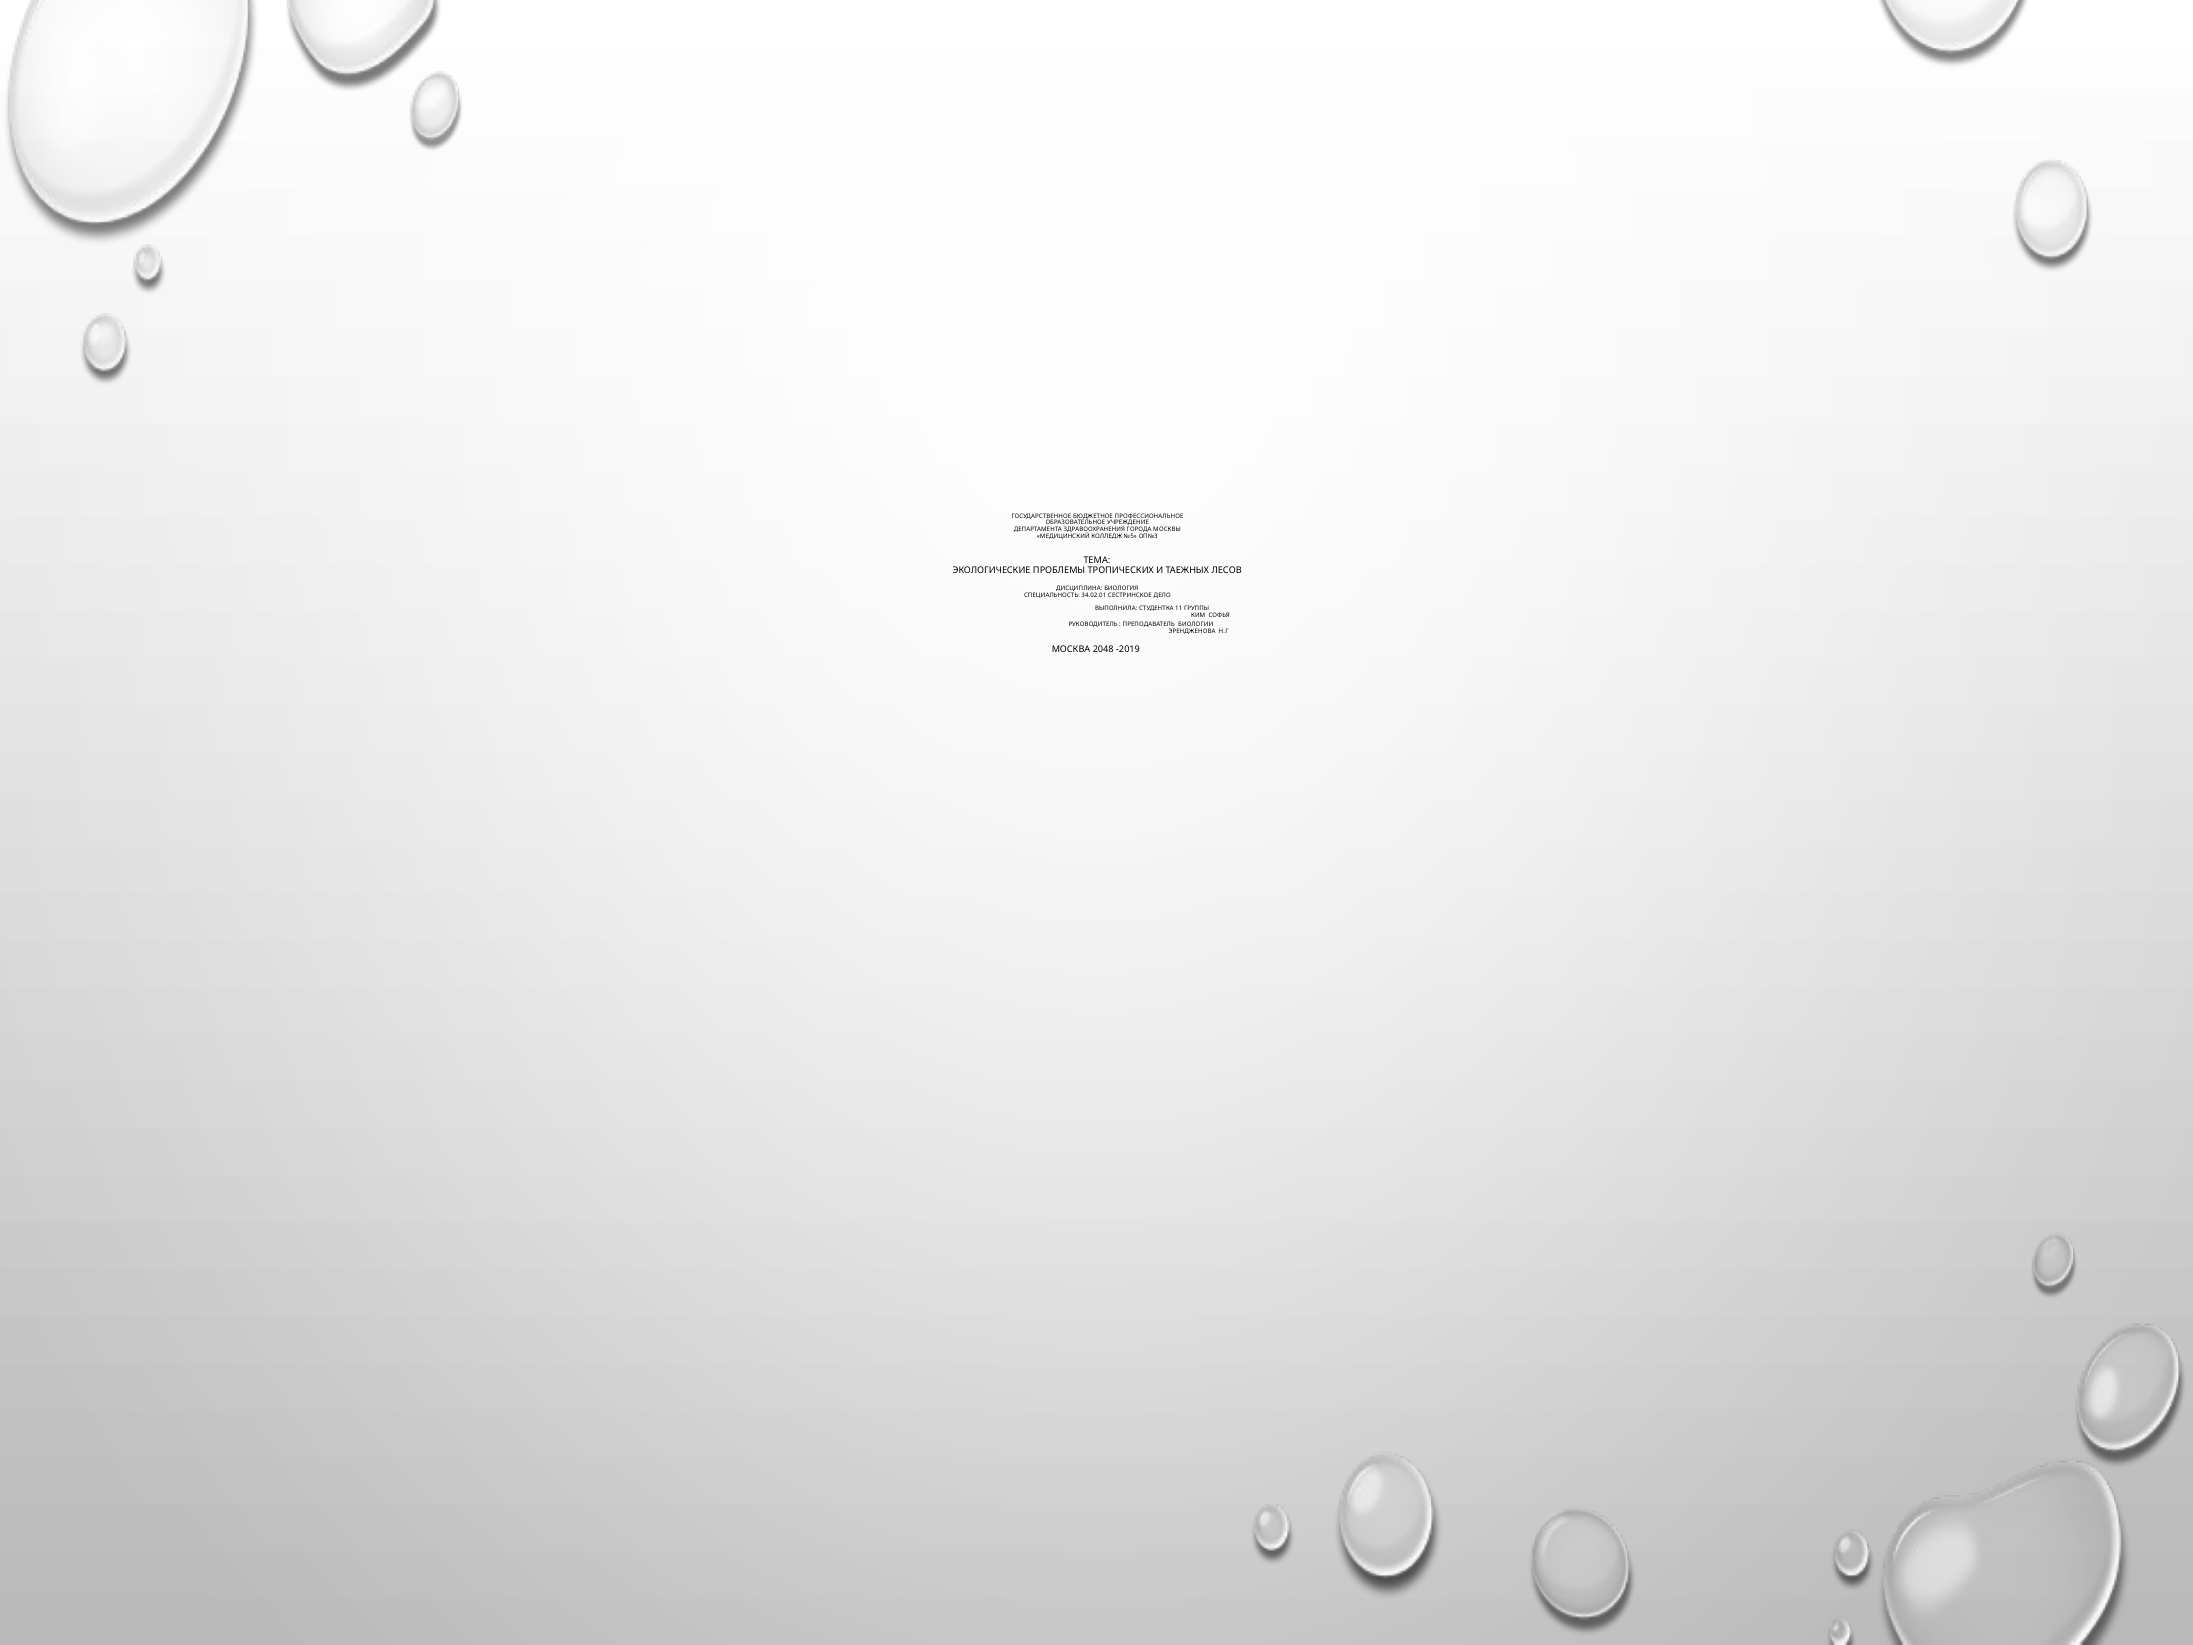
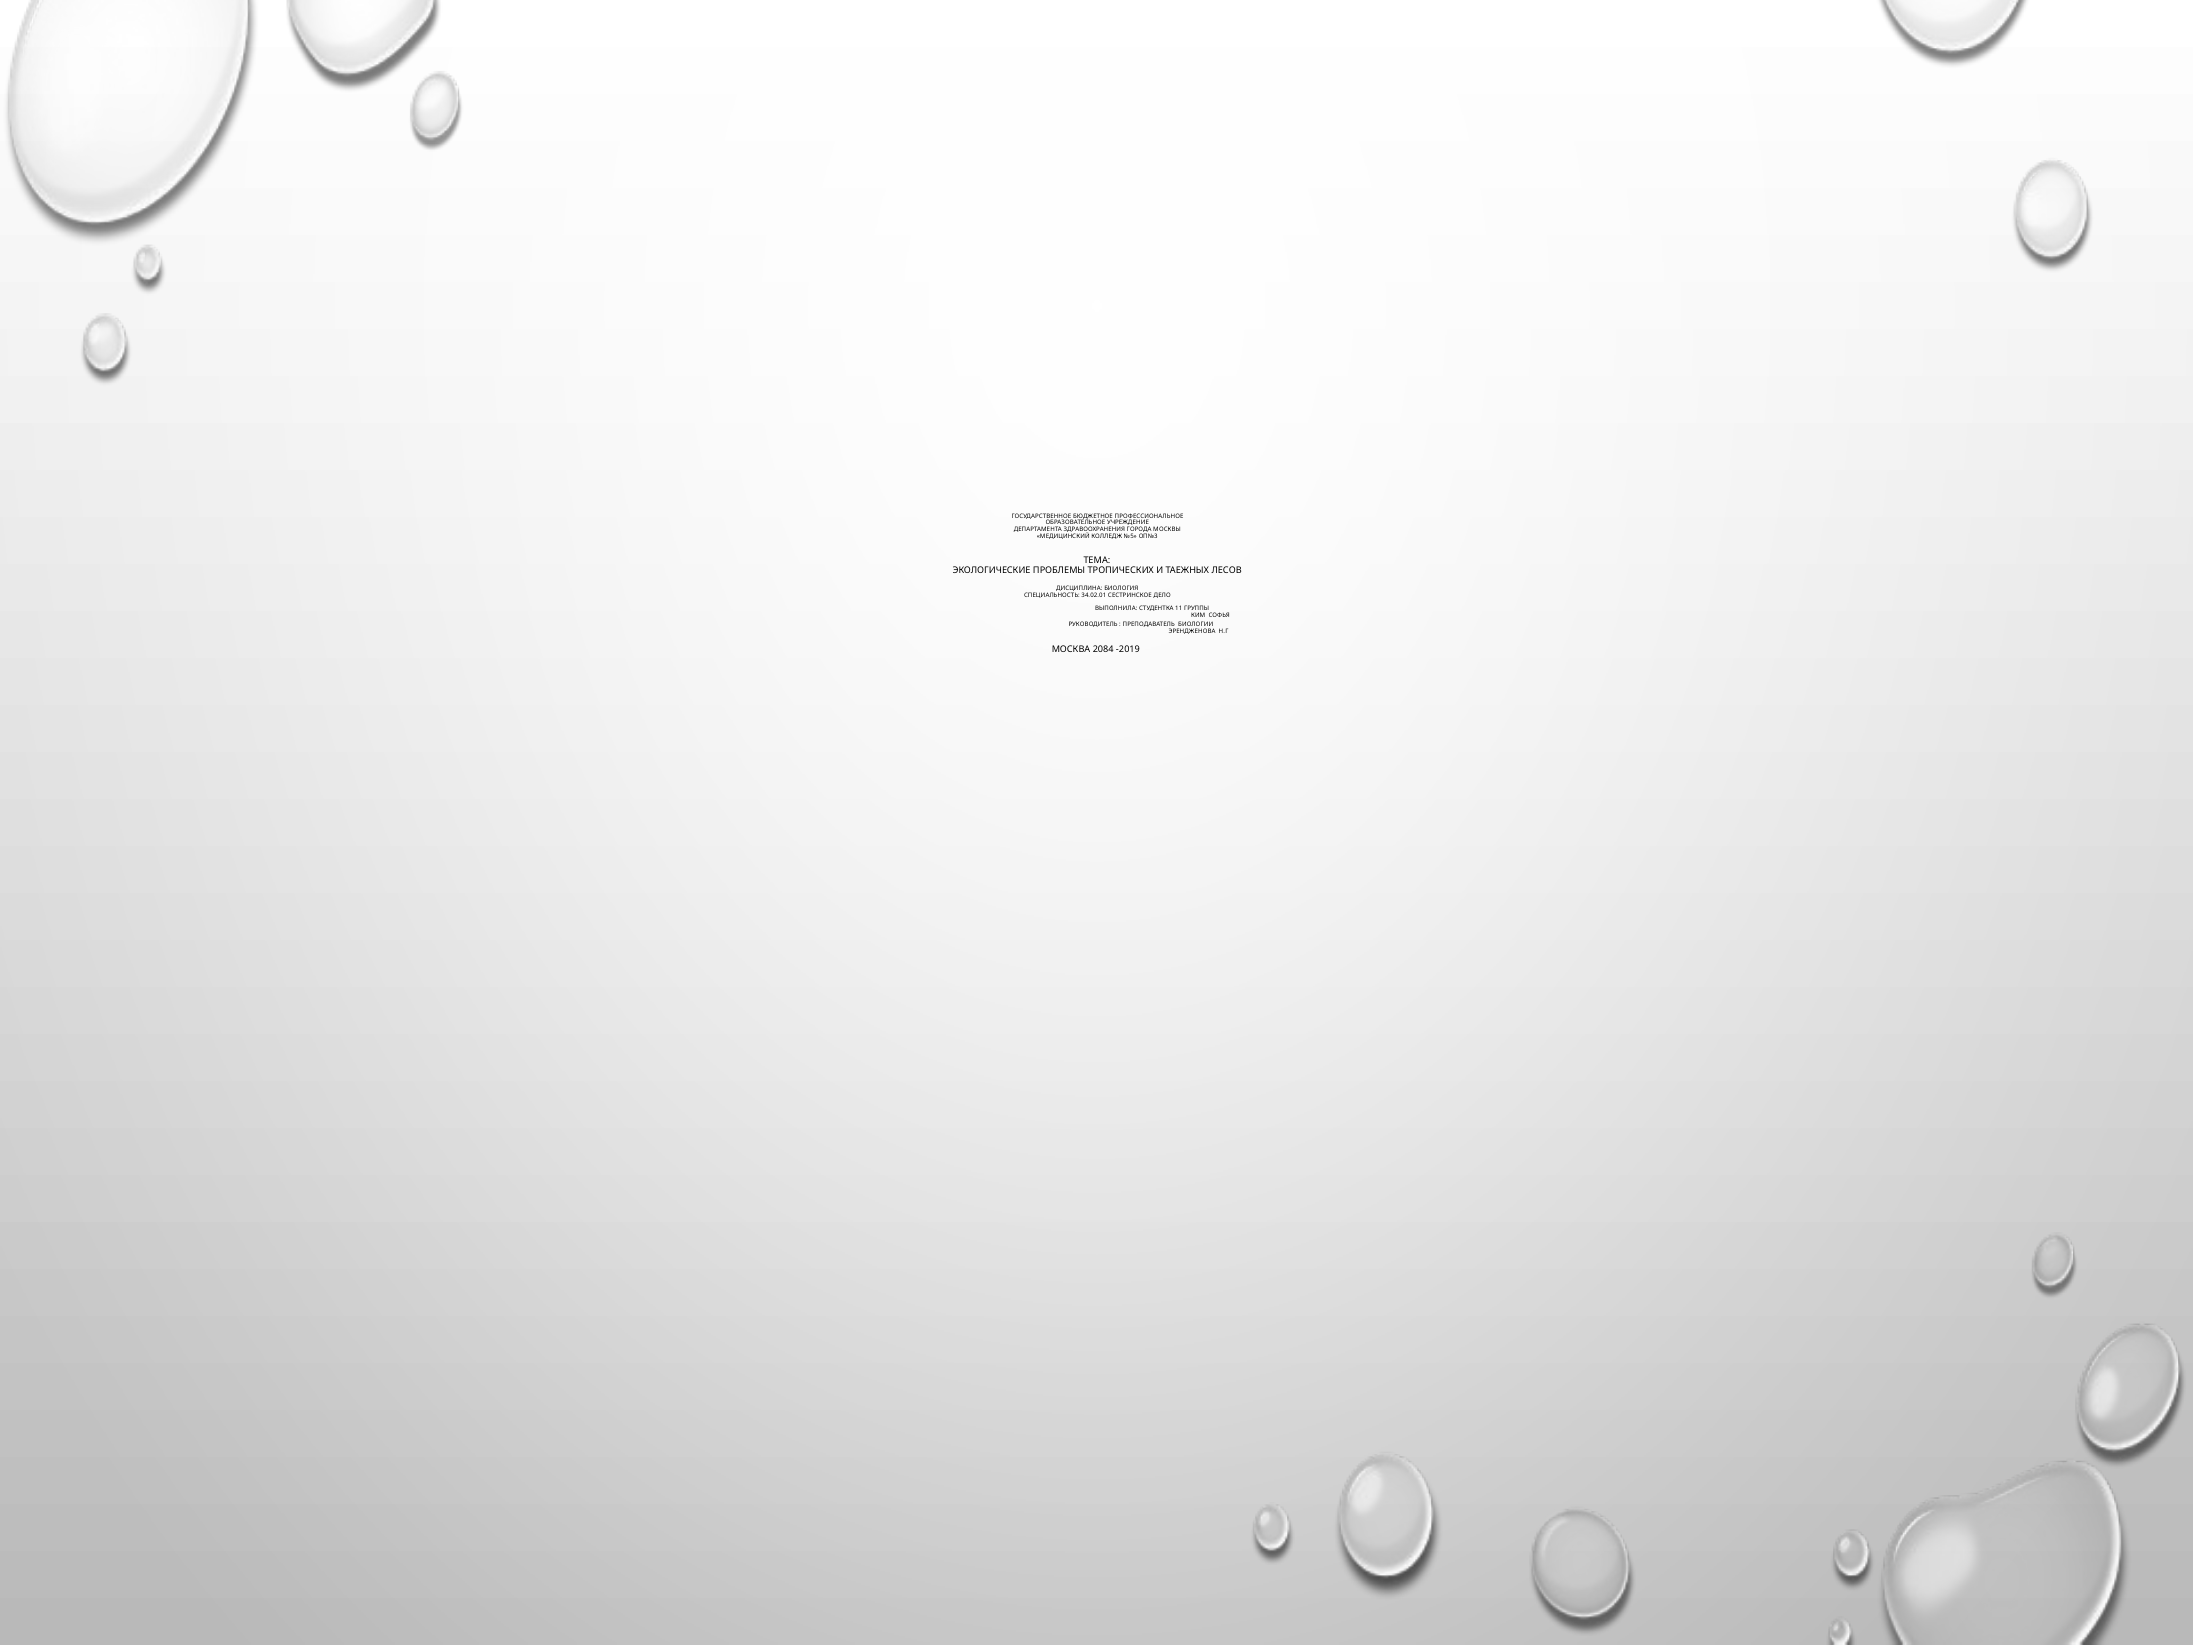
2048: 2048 -> 2084 (1103, 650)
